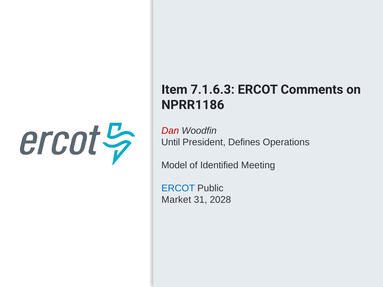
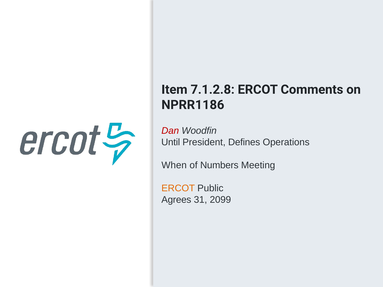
7.1.6.3: 7.1.6.3 -> 7.1.2.8 (213, 90)
Model: Model -> When (174, 165)
Identified: Identified -> Numbers (219, 165)
ERCOT colour: blue -> orange (178, 188)
Market: Market -> Agrees (176, 200)
2028: 2028 -> 2099 (220, 200)
